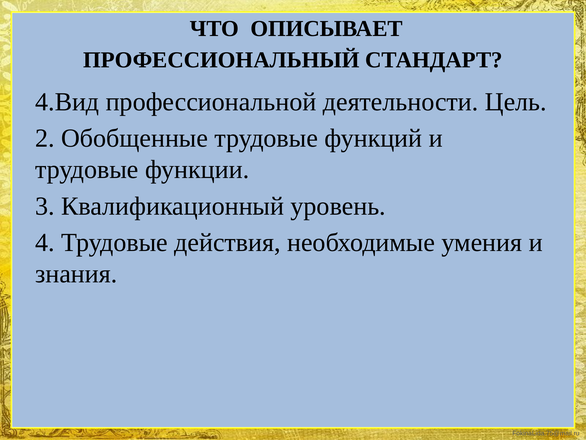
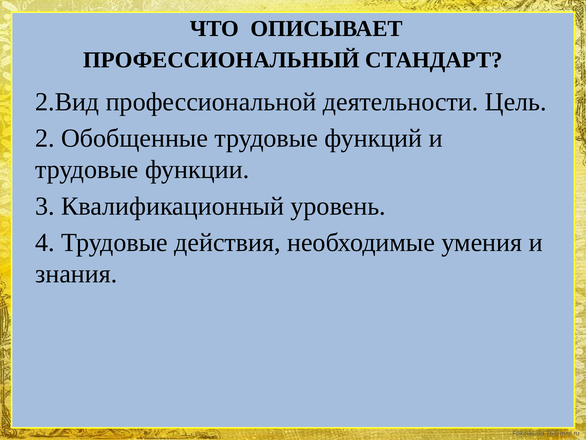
4.Вид: 4.Вид -> 2.Вид (67, 102)
